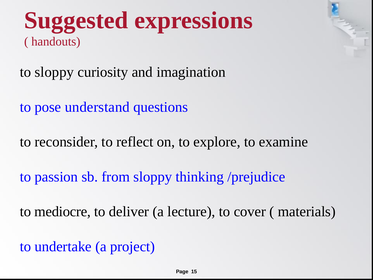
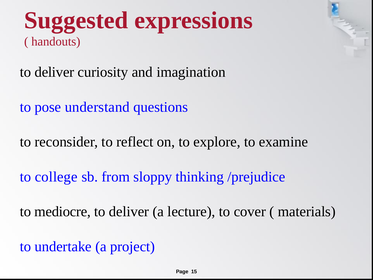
sloppy: sloppy -> deliver (54, 72)
passion: passion -> college (56, 177)
